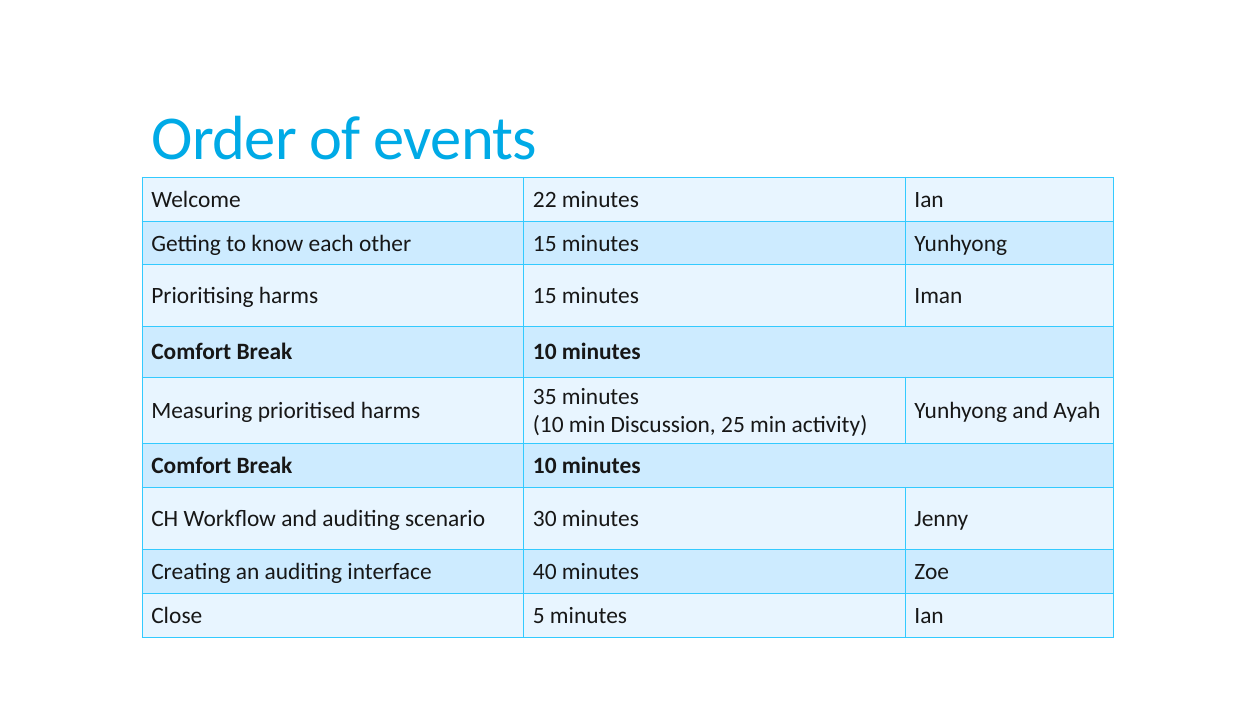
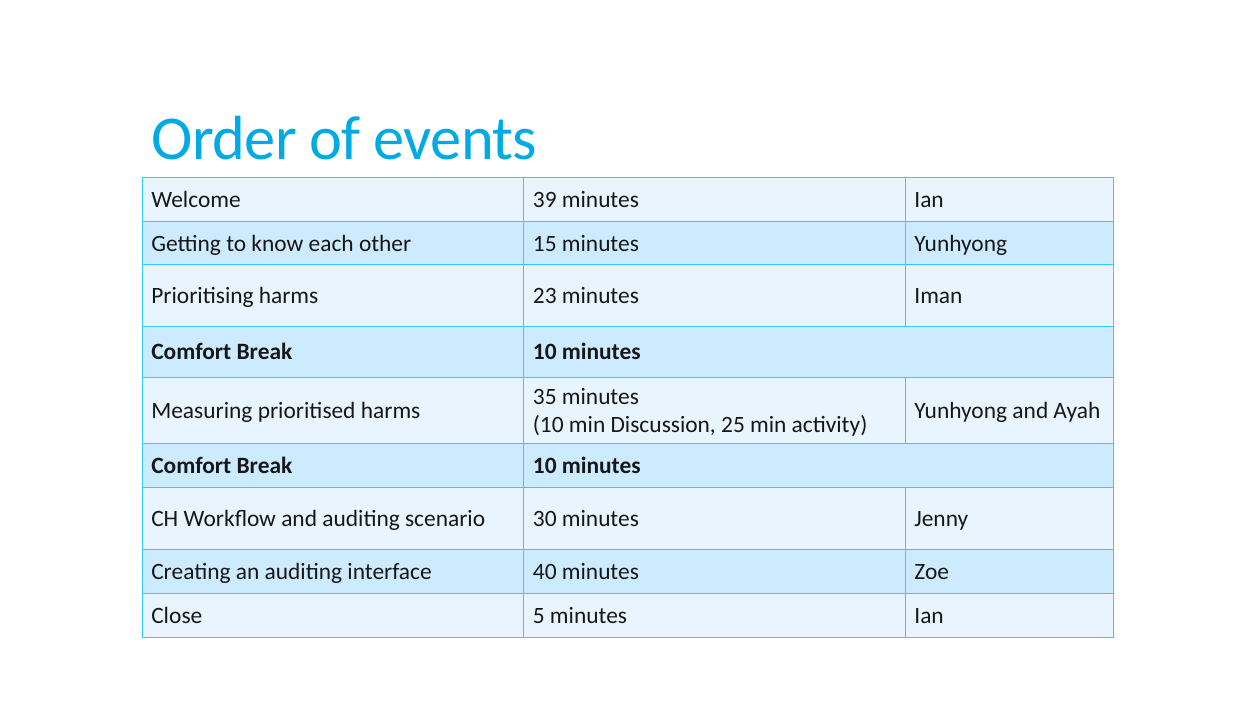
22: 22 -> 39 (545, 200)
harms 15: 15 -> 23 (545, 296)
